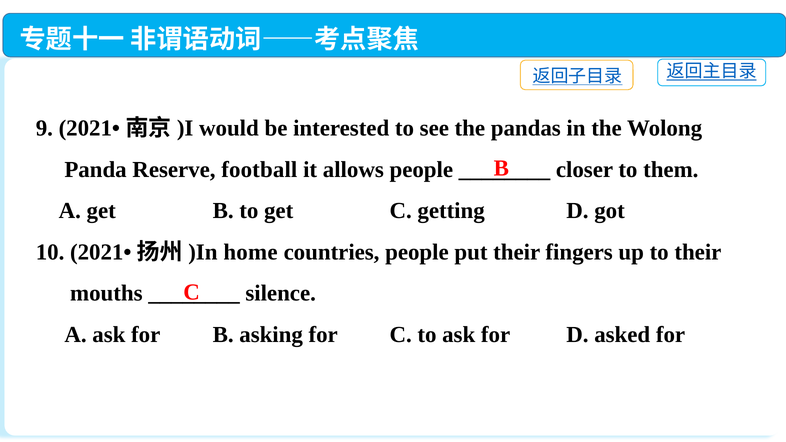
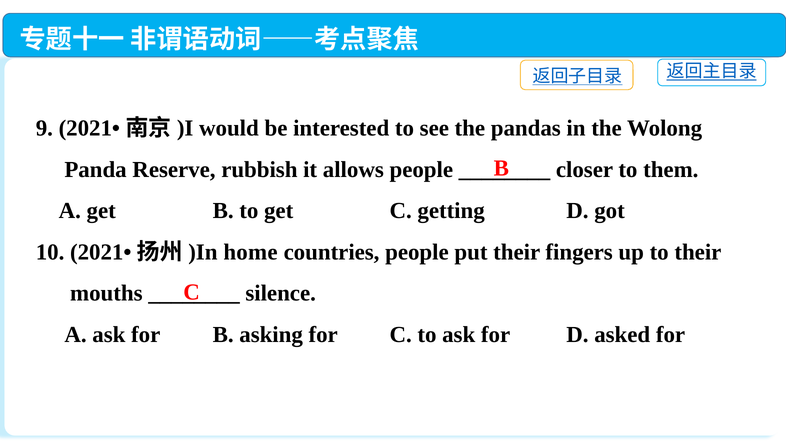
football: football -> rubbish (259, 170)
